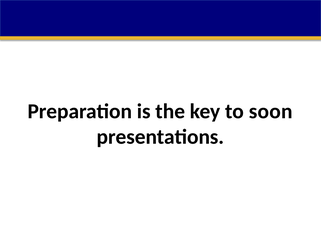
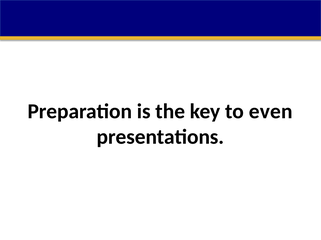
soon: soon -> even (271, 112)
